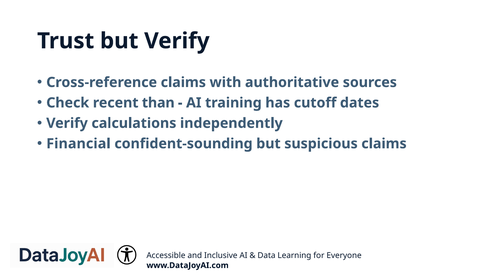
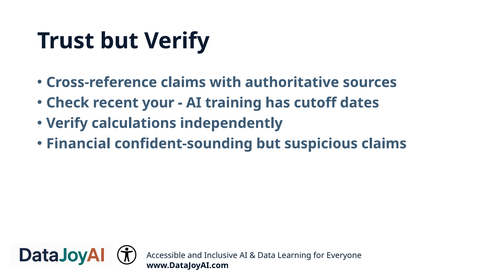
than: than -> your (158, 103)
